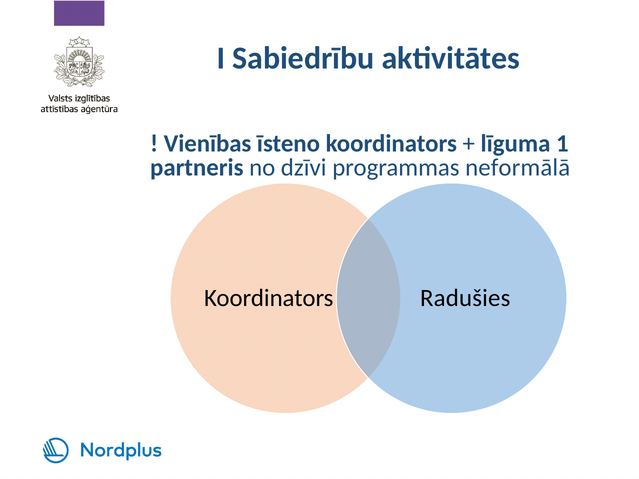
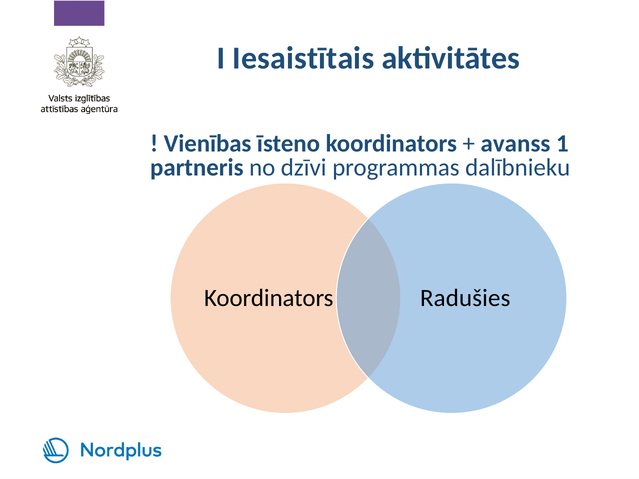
Sabiedrību: Sabiedrību -> Iesaistītais (303, 58)
līguma: līguma -> avanss (515, 144)
neformālā: neformālā -> dalībnieku (518, 168)
